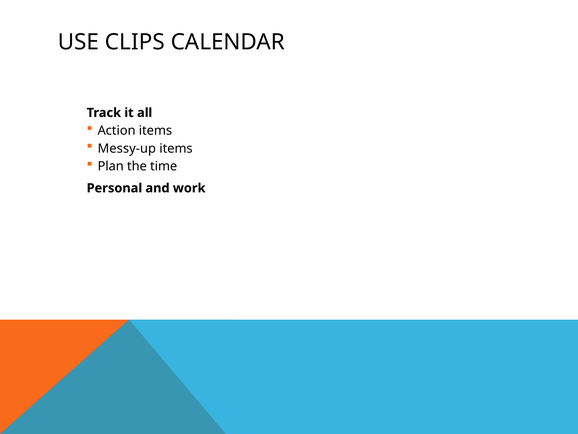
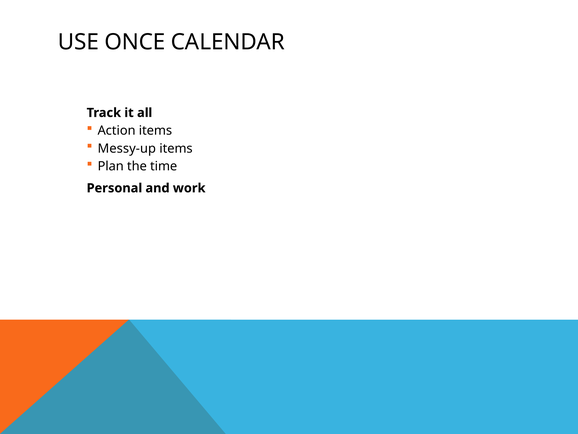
CLIPS: CLIPS -> ONCE (135, 42)
